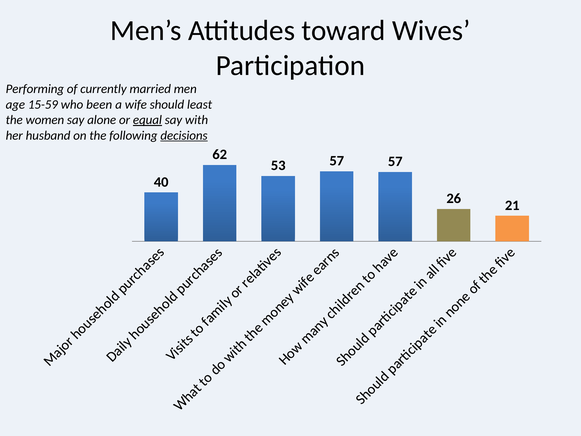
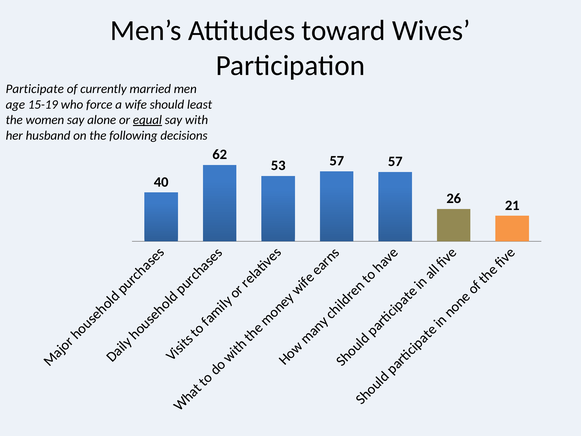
Performing: Performing -> Participate (35, 89)
15-59: 15-59 -> 15-19 (43, 104)
been: been -> force (99, 104)
decisions underline: present -> none (184, 135)
